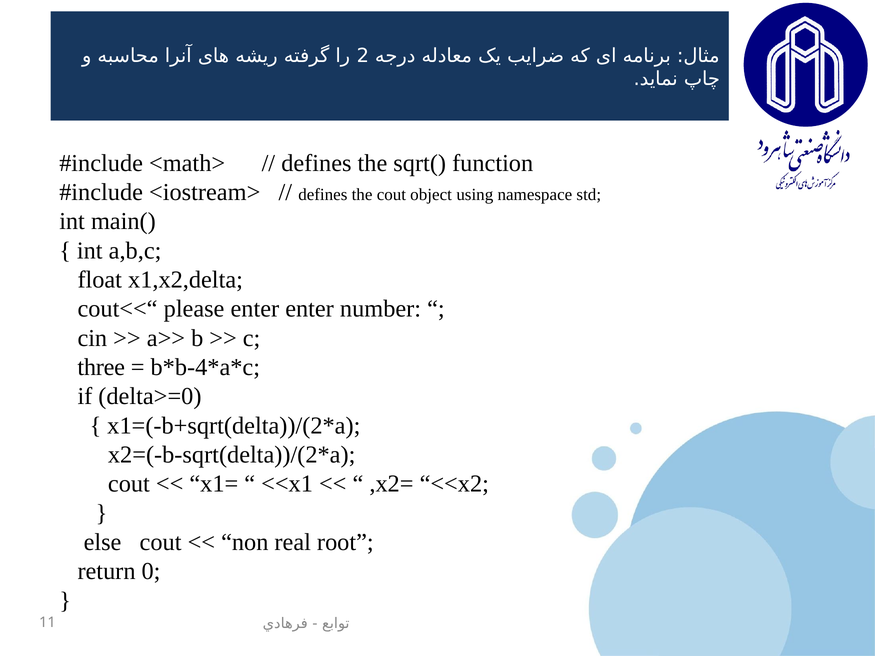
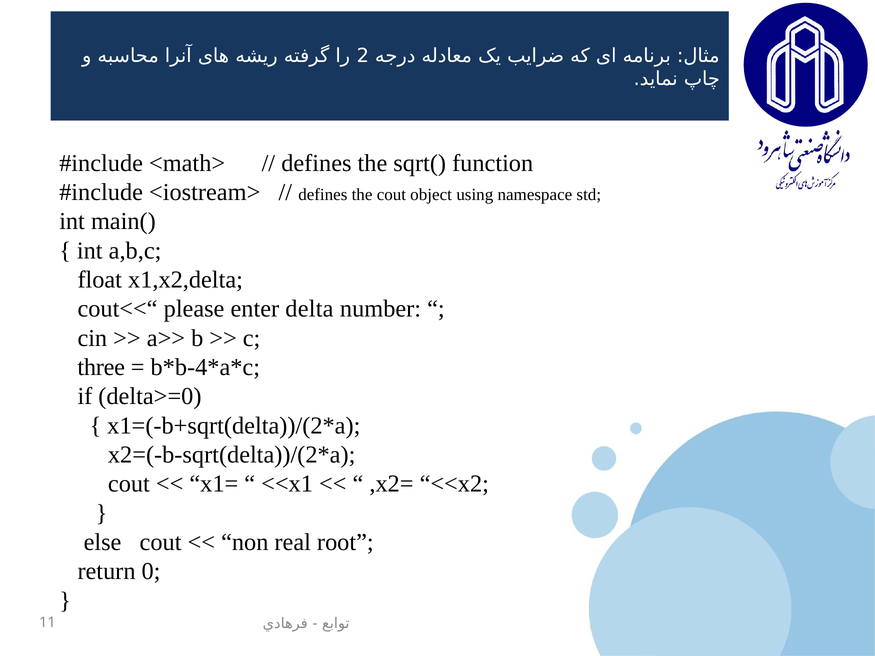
enter enter: enter -> delta (309, 309)
